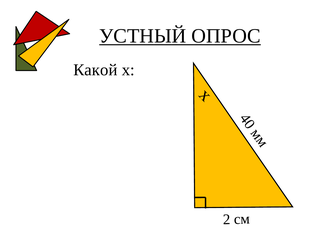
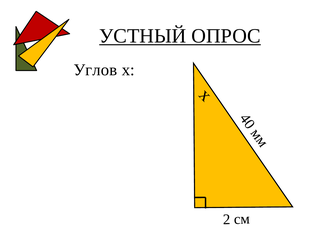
Какой: Какой -> Углов (95, 70)
